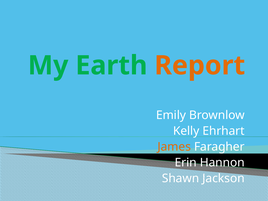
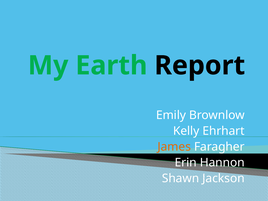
Report colour: orange -> black (200, 66)
